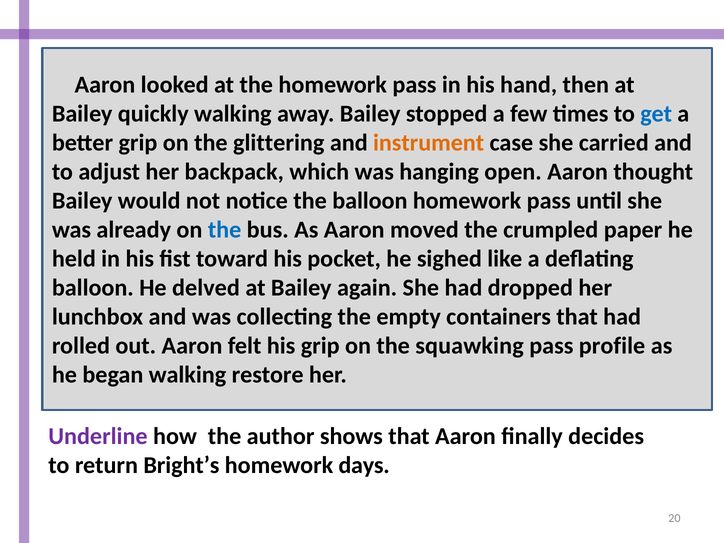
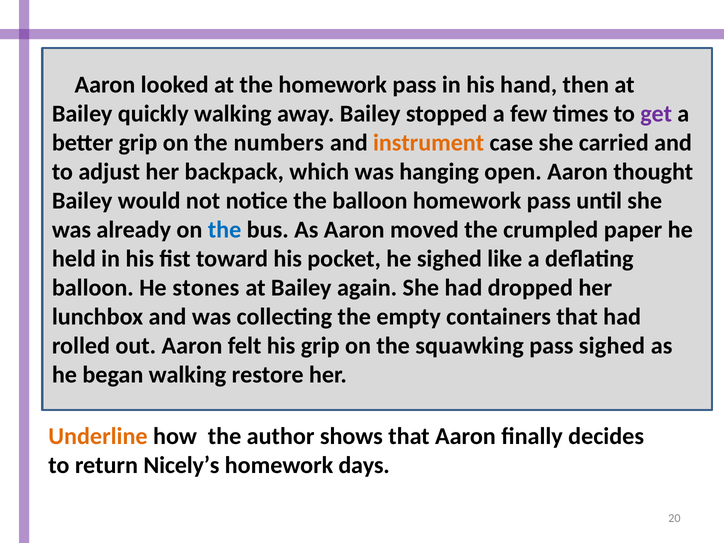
get colour: blue -> purple (656, 114)
glittering: glittering -> numbers (279, 143)
delved: delved -> stones (206, 288)
pass profile: profile -> sighed (612, 346)
Underline colour: purple -> orange (98, 436)
Bright’s: Bright’s -> Nicely’s (181, 465)
